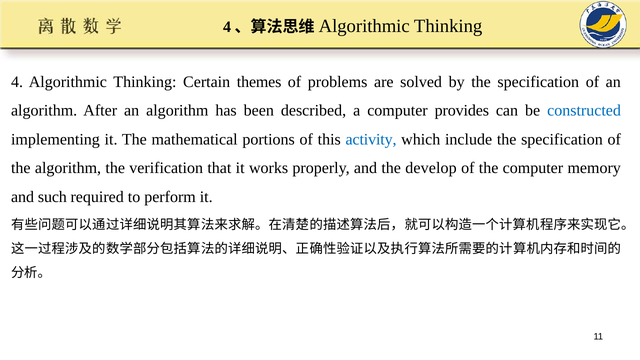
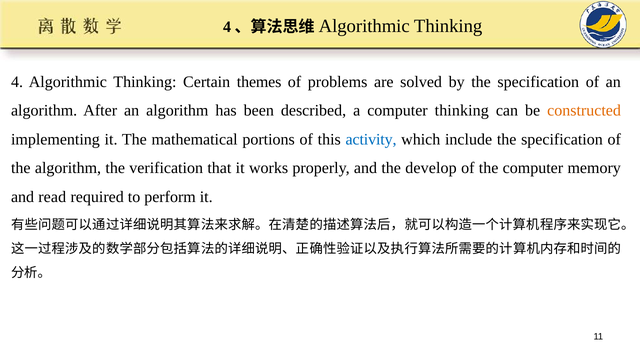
computer provides: provides -> thinking (462, 111)
constructed colour: blue -> orange (584, 111)
such: such -> read (52, 197)
